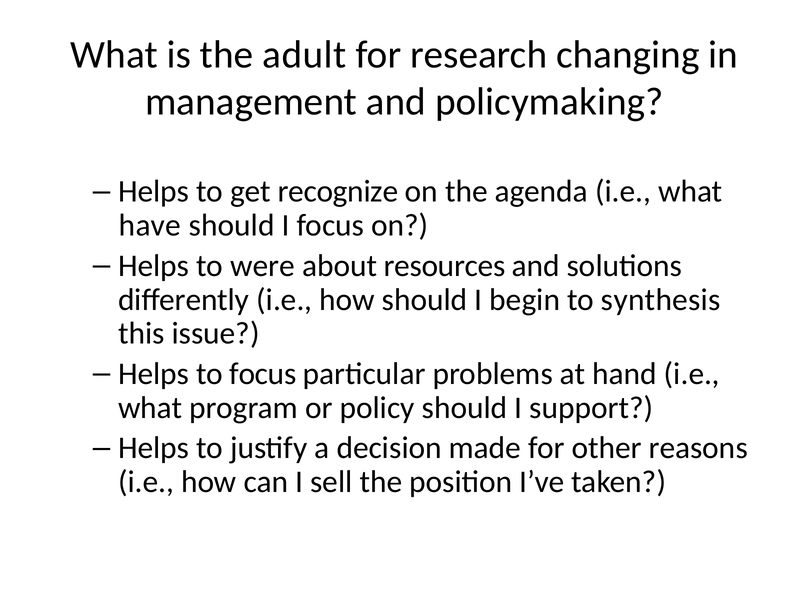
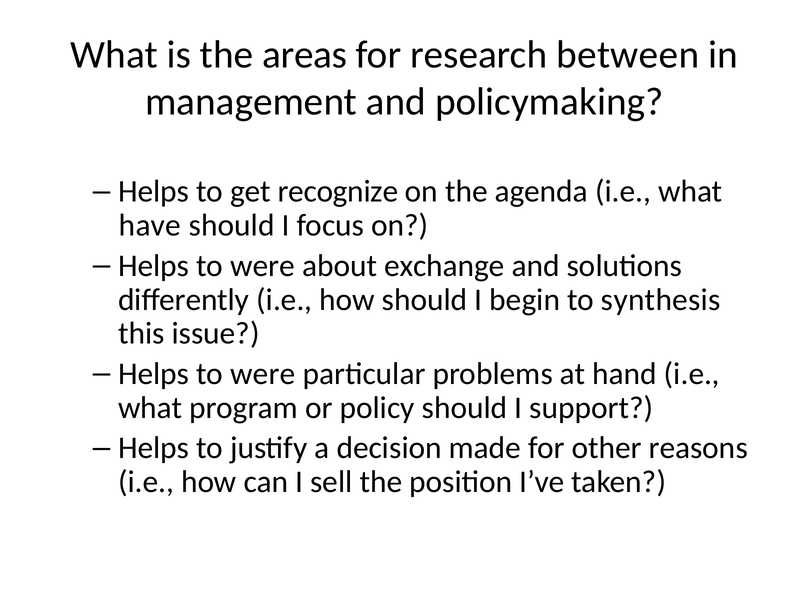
adult: adult -> areas (305, 55)
changing: changing -> between (628, 55)
resources: resources -> exchange (444, 266)
focus: focus -> were (263, 374)
